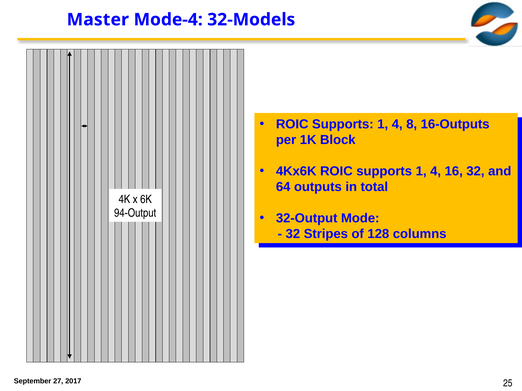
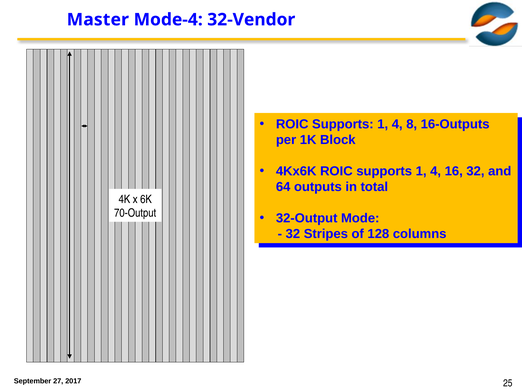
32-Models: 32-Models -> 32-Vendor (251, 20)
94-Output: 94-Output -> 70-Output (135, 213)
